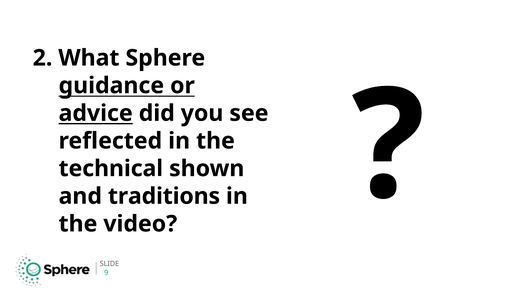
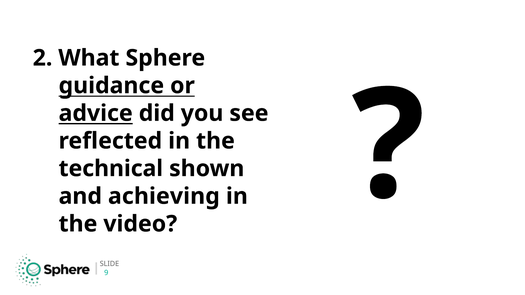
traditions: traditions -> achieving (164, 196)
